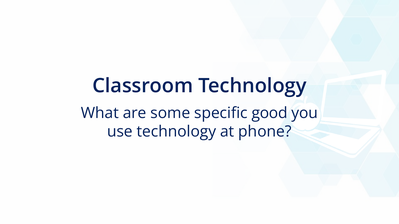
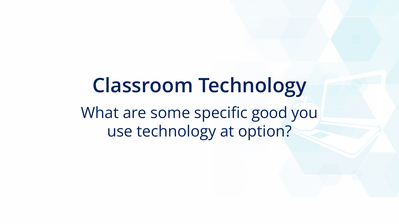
phone: phone -> option (265, 132)
